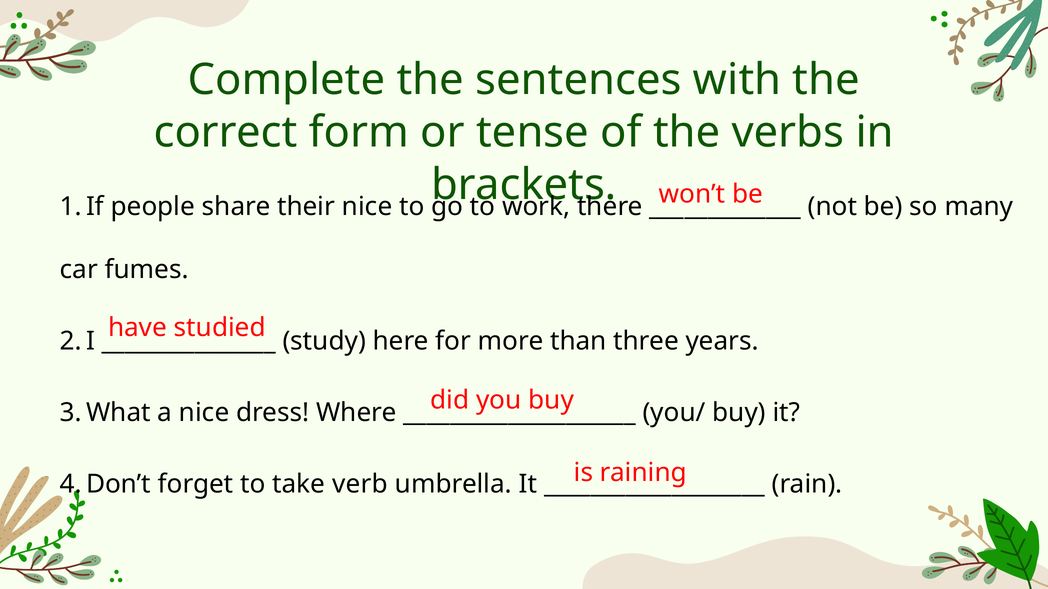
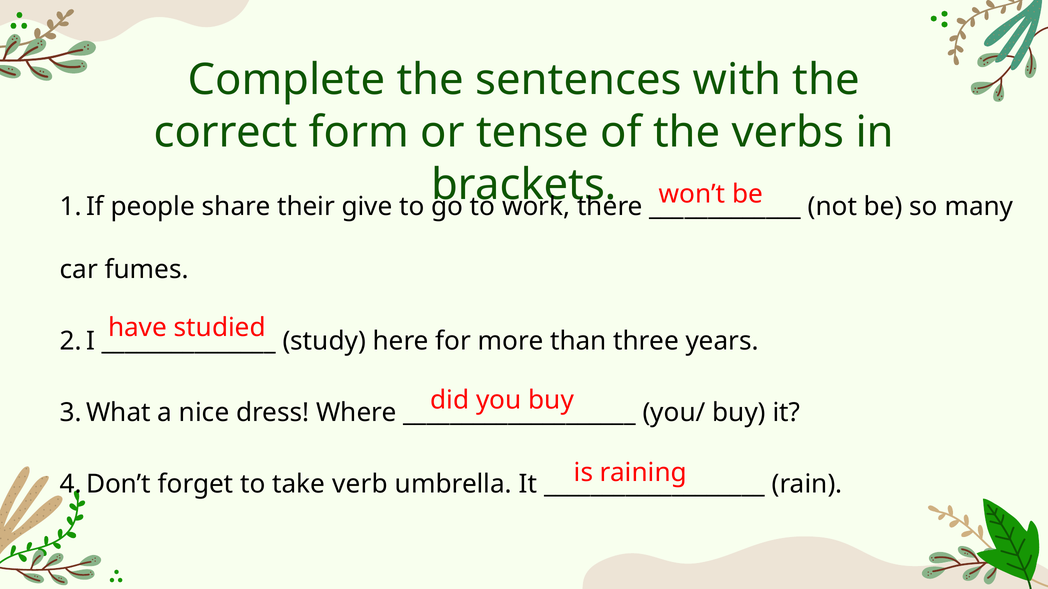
their nice: nice -> give (367, 207)
